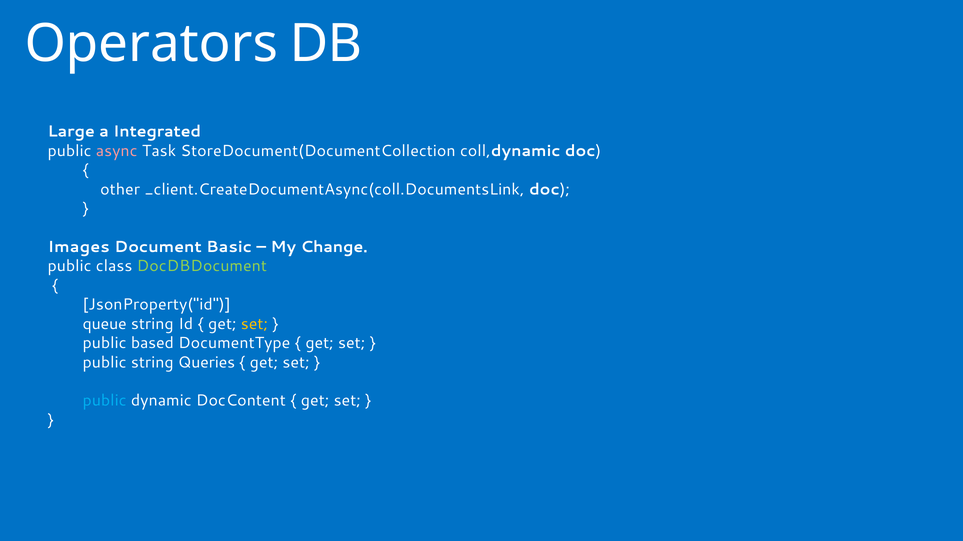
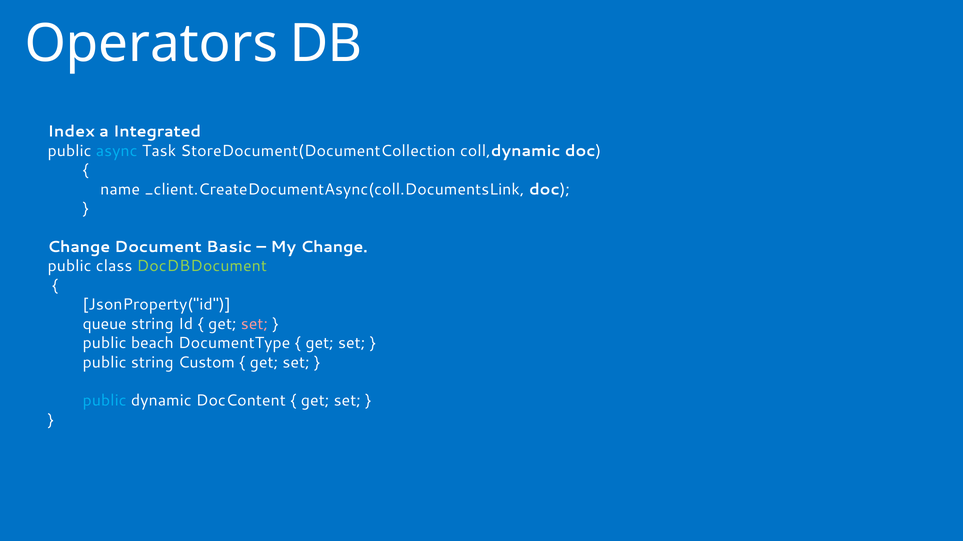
Large: Large -> Index (71, 132)
async colour: pink -> light blue (117, 151)
other: other -> name (120, 190)
Images: Images -> Change (79, 247)
set colour: yellow -> pink (254, 324)
based: based -> beach (152, 343)
Queries: Queries -> Custom (207, 363)
